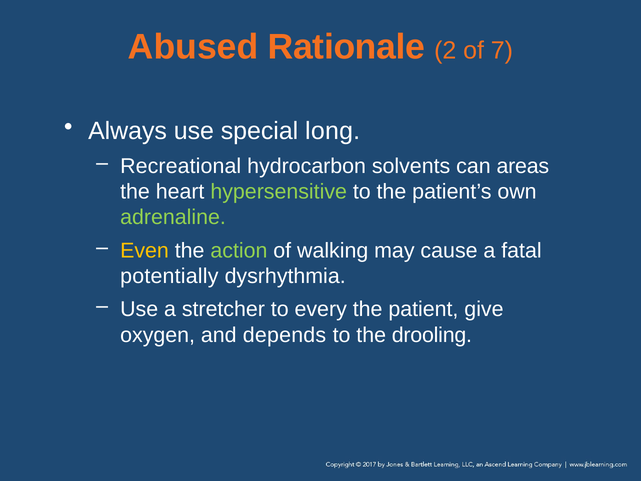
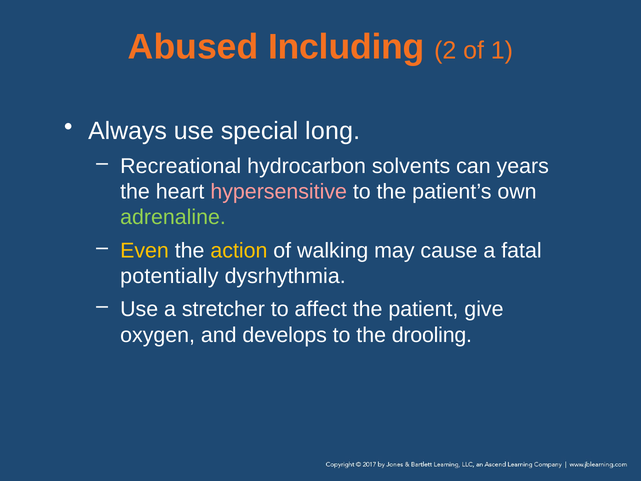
Rationale: Rationale -> Including (346, 47)
7: 7 -> 1 (502, 51)
areas: areas -> years (523, 166)
hypersensitive colour: light green -> pink (279, 192)
action colour: light green -> yellow (239, 250)
every: every -> affect (321, 309)
depends: depends -> develops (285, 335)
